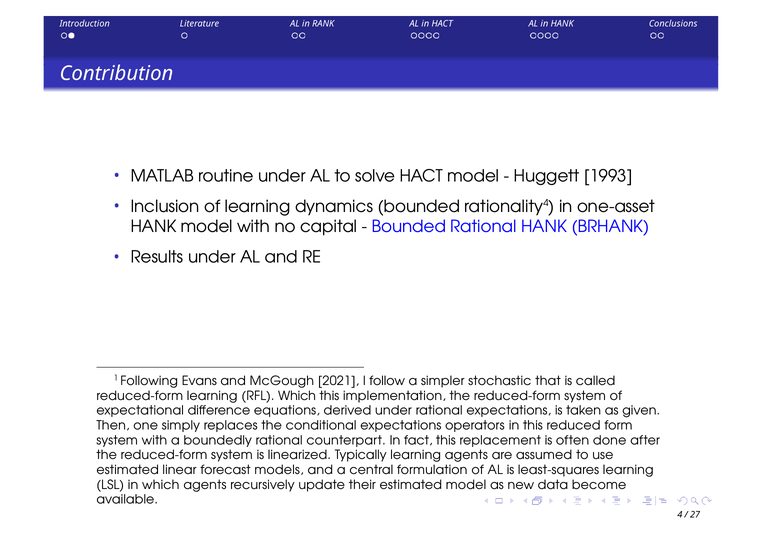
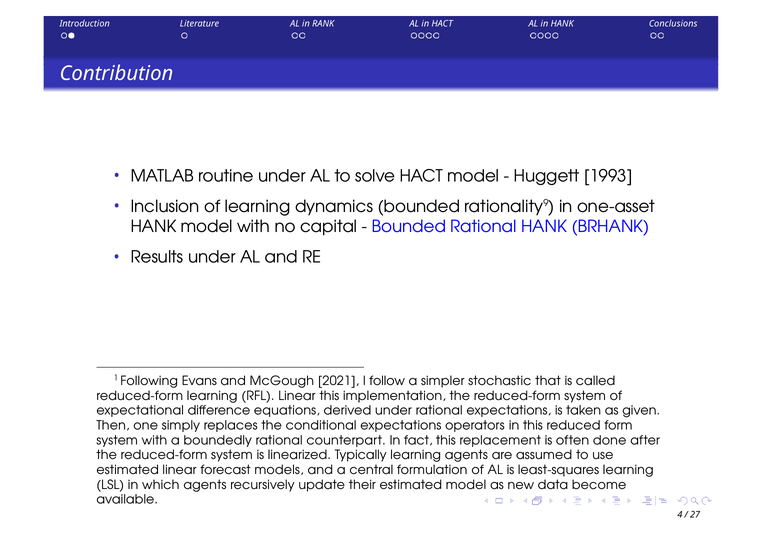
4: 4 -> 9 (546, 203)
RFL Which: Which -> Linear (297, 396)
